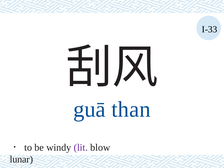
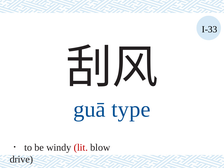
than: than -> type (131, 109)
lit colour: purple -> red (81, 147)
lunar: lunar -> drive (21, 159)
